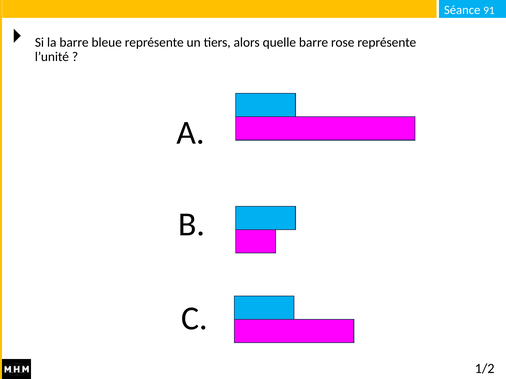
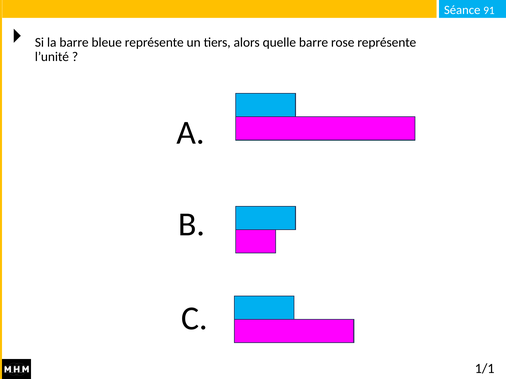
1/2: 1/2 -> 1/1 (485, 369)
